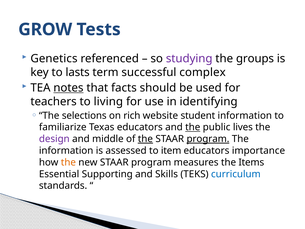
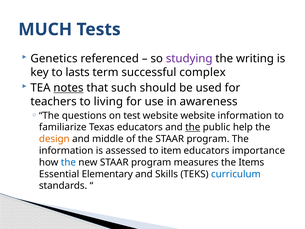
GROW: GROW -> MUCH (45, 29)
groups: groups -> writing (255, 59)
facts: facts -> such (124, 88)
identifying: identifying -> awareness (209, 101)
selections: selections -> questions (84, 115)
rich: rich -> test (132, 115)
website student: student -> website (198, 115)
lives: lives -> help (243, 127)
design colour: purple -> orange (54, 139)
the underline: present -> none (145, 139)
program underline: present -> none (208, 139)
the colour: orange -> blue (68, 162)
Supporting: Supporting -> Elementary (107, 174)
